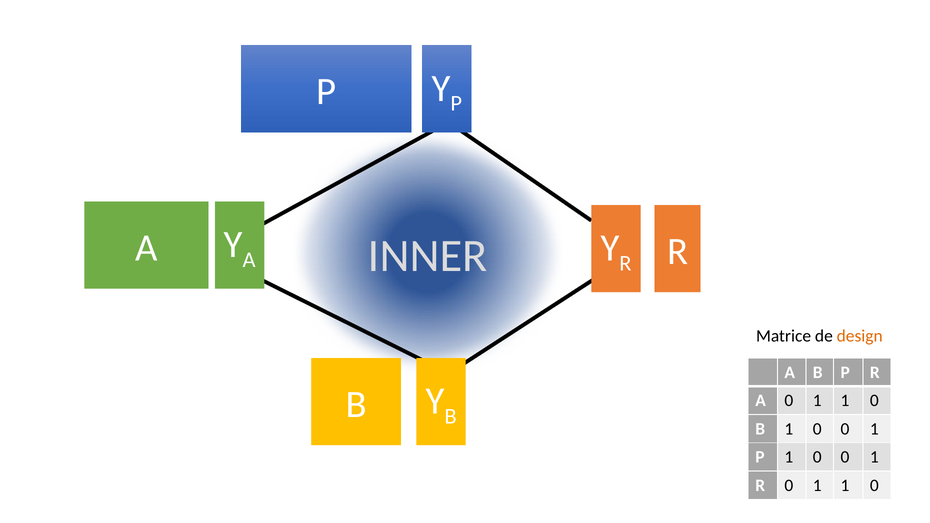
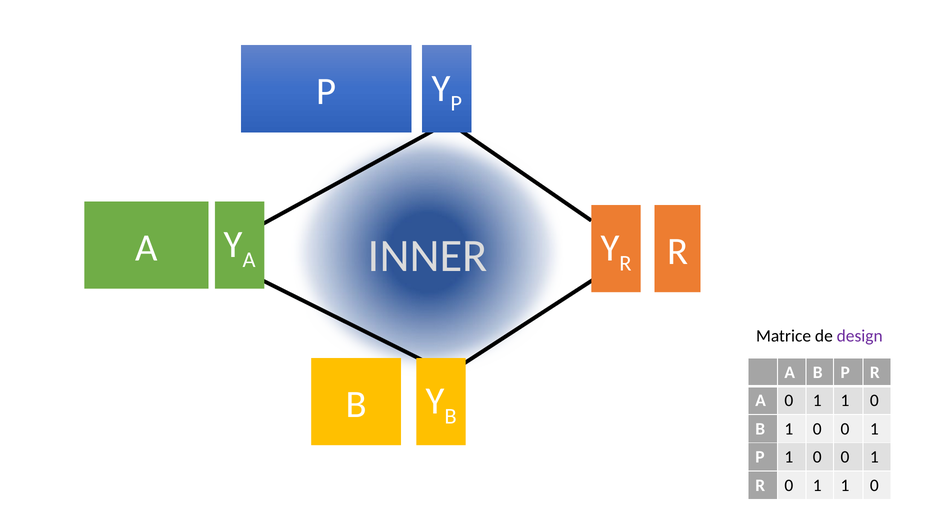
design colour: orange -> purple (860, 336)
